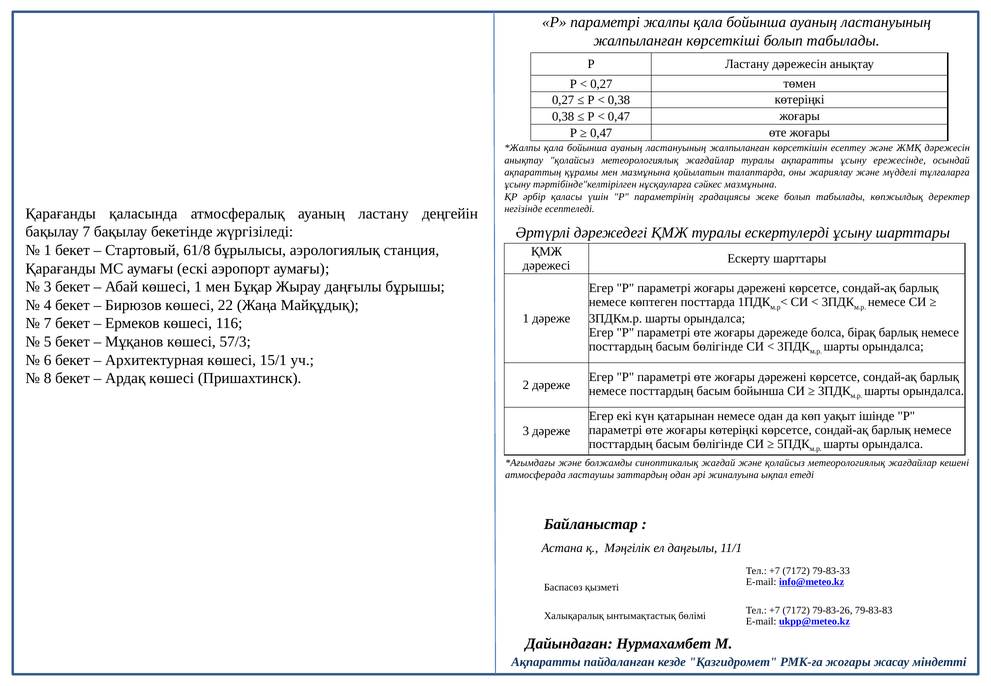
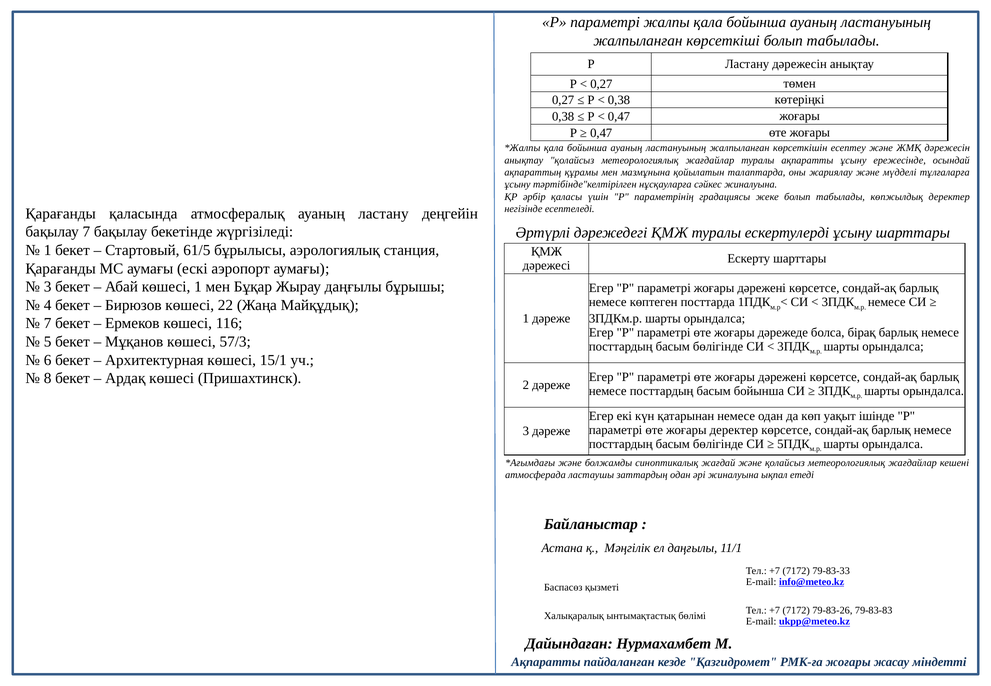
сәйкес мазмұнына: мазмұнына -> жиналуына (751, 185)
61/8: 61/8 -> 61/5 (197, 250)
жоғары көтеріңкі: көтеріңкі -> деректер (734, 430)
